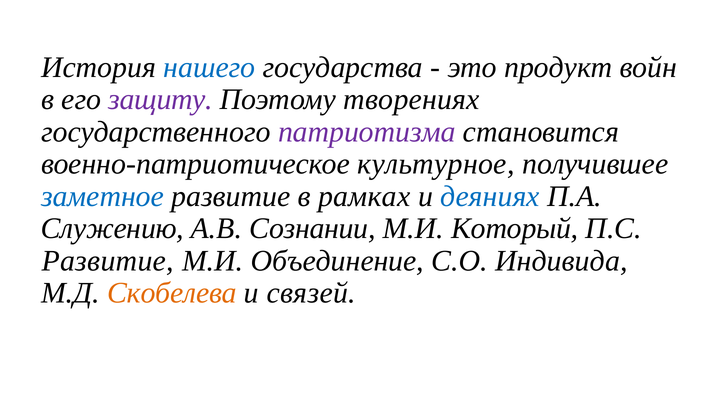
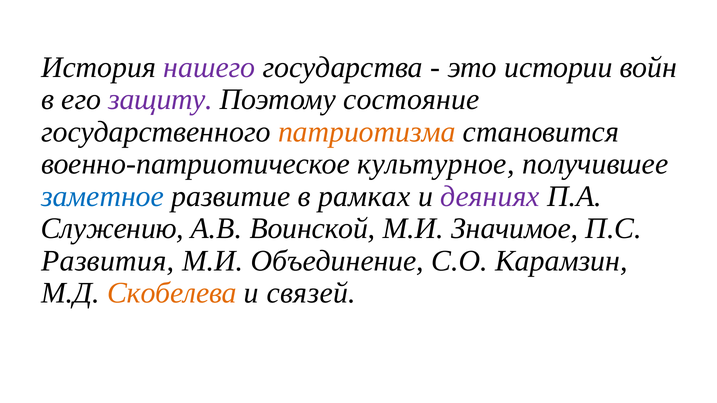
нашего colour: blue -> purple (209, 67)
продукт: продукт -> истории (558, 67)
творениях: творениях -> состояние (412, 100)
патриотизма colour: purple -> orange (367, 132)
деяниях colour: blue -> purple (490, 197)
Сознании: Сознании -> Воинской (312, 229)
Который: Который -> Значимое (515, 229)
Развитие: Развитие -> Развития (108, 261)
Индивида: Индивида -> Карамзин (561, 261)
